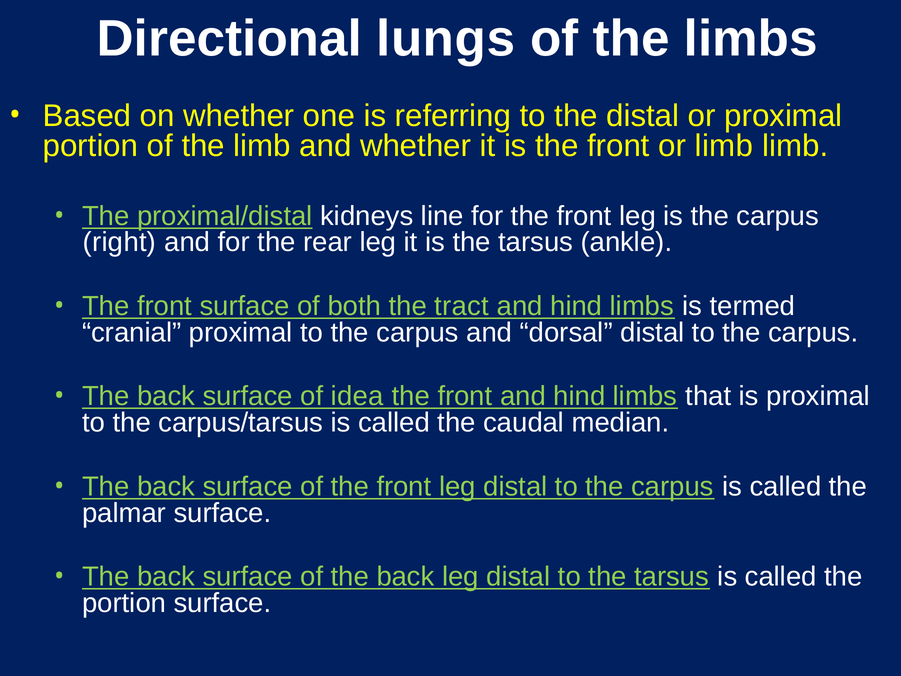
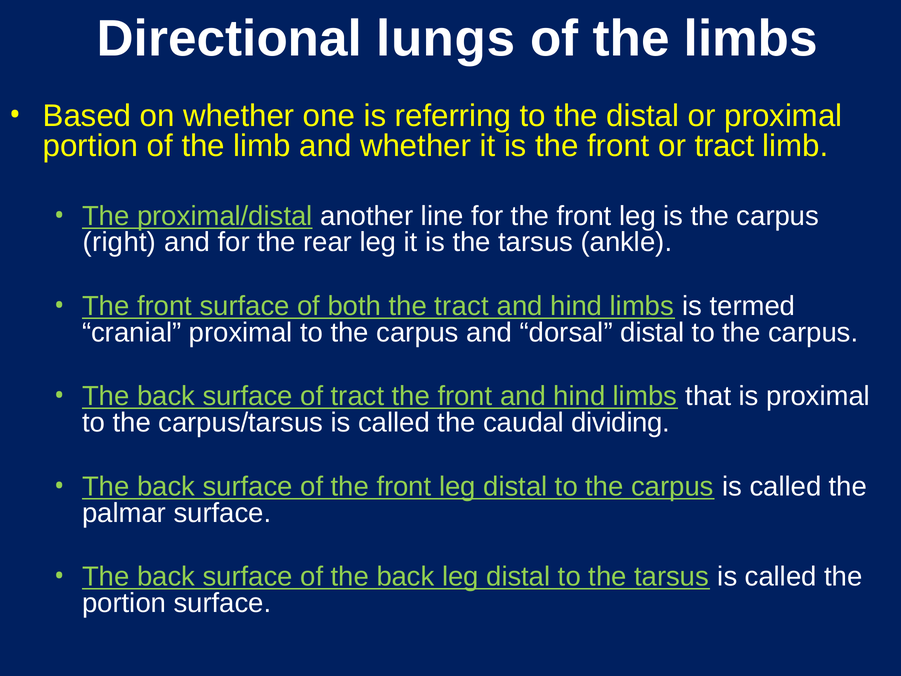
or limb: limb -> tract (724, 146)
kidneys: kidneys -> another (367, 216)
of idea: idea -> tract (357, 396)
median: median -> dividing (621, 423)
